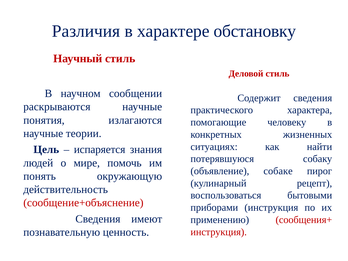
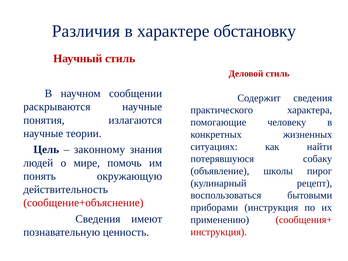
испаряется: испаряется -> законному (99, 150)
собаке: собаке -> школы (278, 171)
